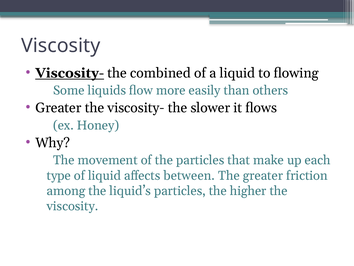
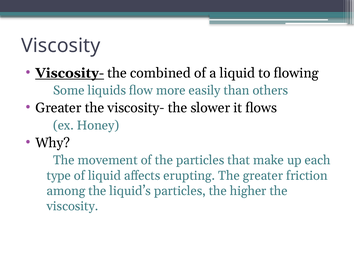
between: between -> erupting (189, 175)
